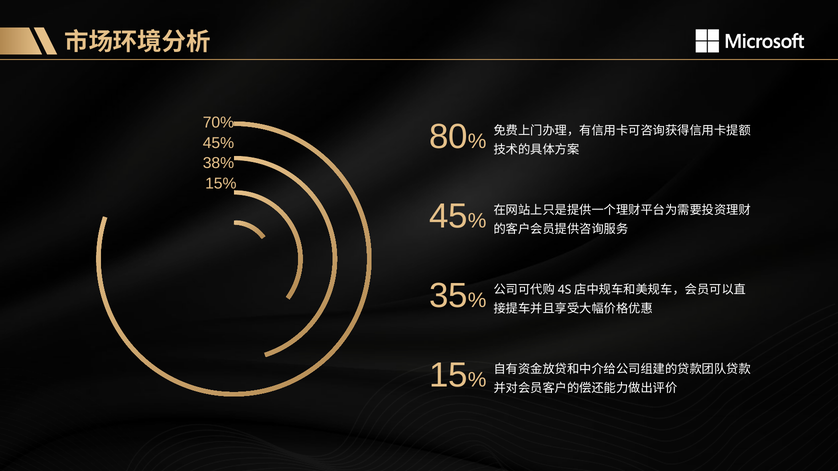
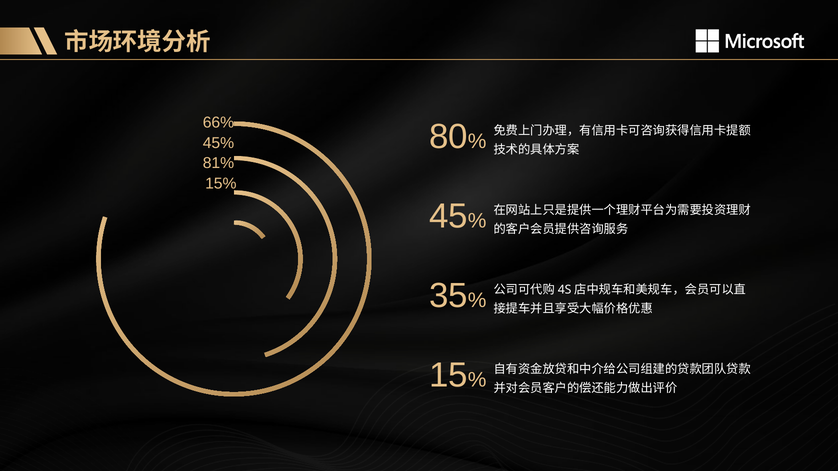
70%: 70% -> 66% (218, 123)
38%: 38% -> 81% (218, 163)
